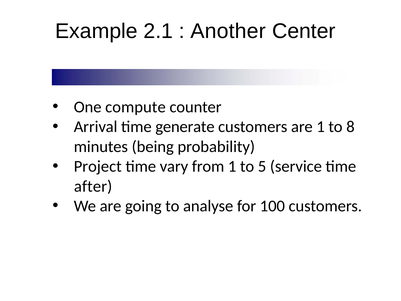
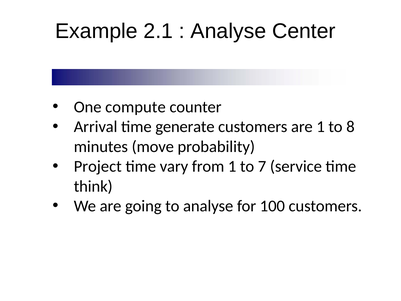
Another: Another -> Analyse (228, 31)
being: being -> move (153, 147)
5: 5 -> 7 (262, 167)
after: after -> think (93, 186)
